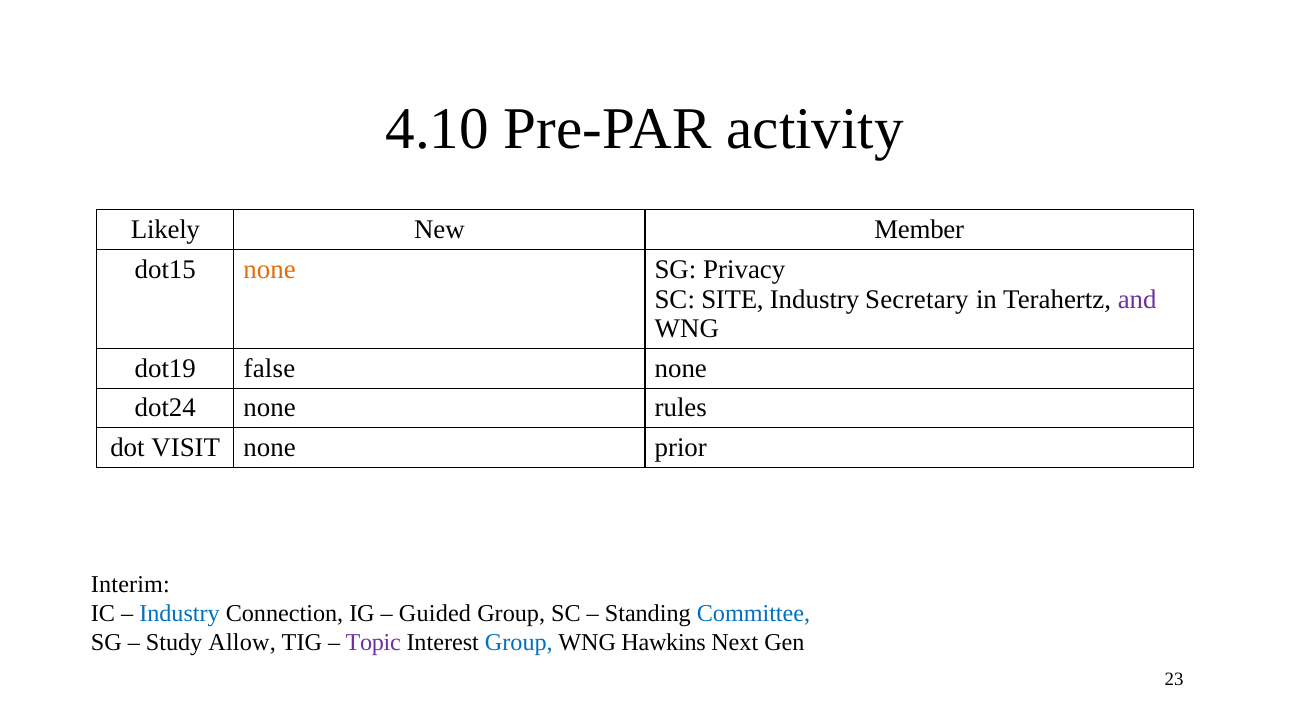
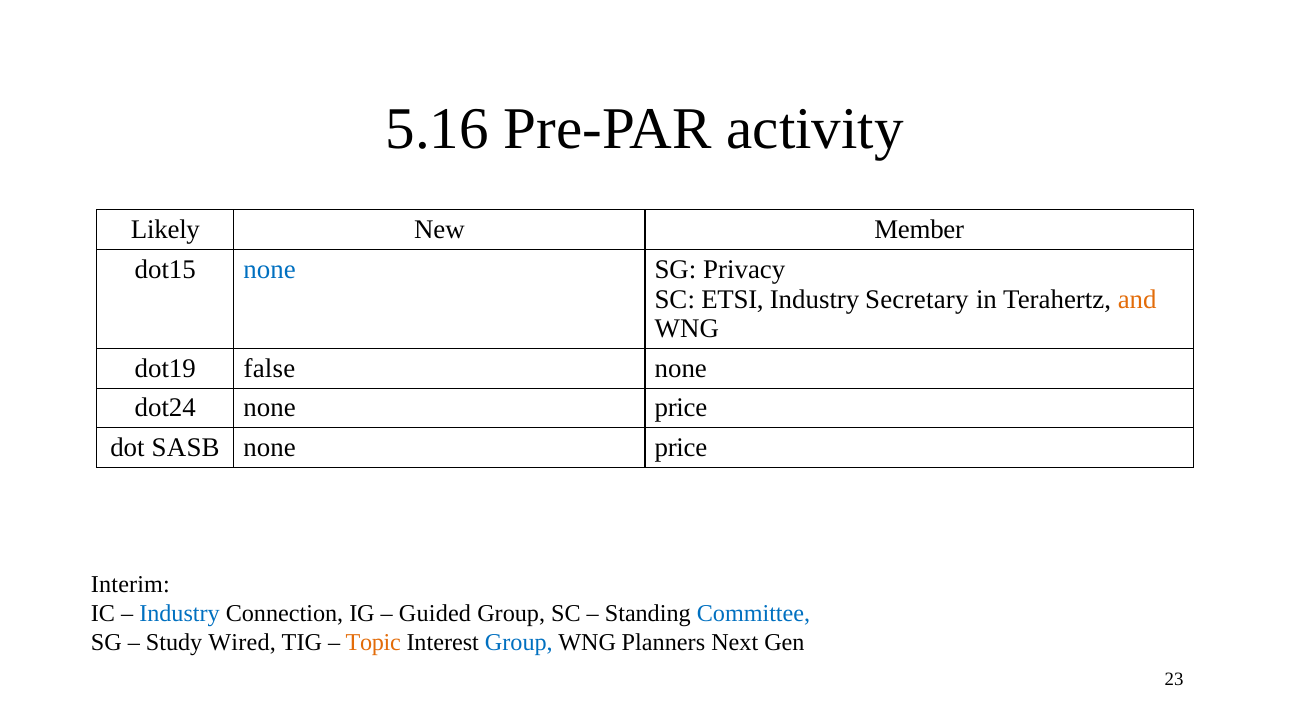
4.10: 4.10 -> 5.16 (437, 129)
none colour: orange -> blue (270, 269)
SITE: SITE -> ETSI (732, 299)
and colour: purple -> orange (1137, 299)
dot24 none rules: rules -> price (681, 408)
VISIT: VISIT -> SASB (186, 447)
prior: prior -> price (681, 447)
Allow: Allow -> Wired (242, 642)
Topic colour: purple -> orange (373, 642)
Hawkins: Hawkins -> Planners (663, 642)
